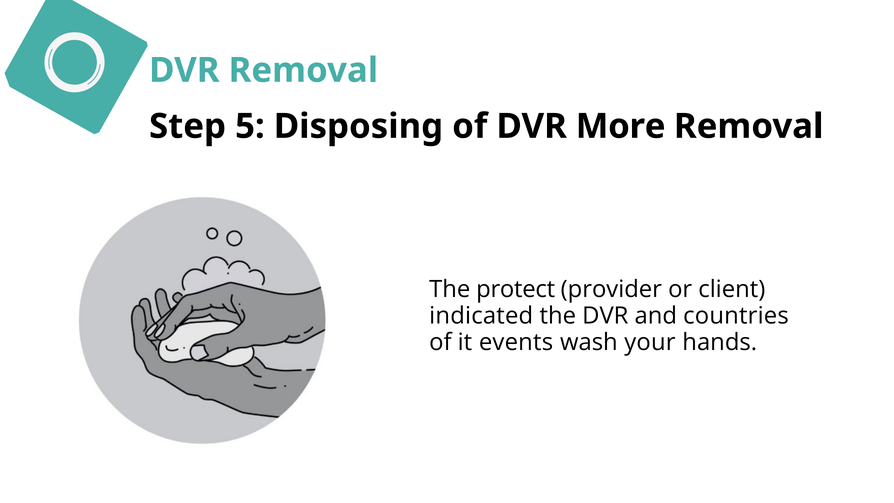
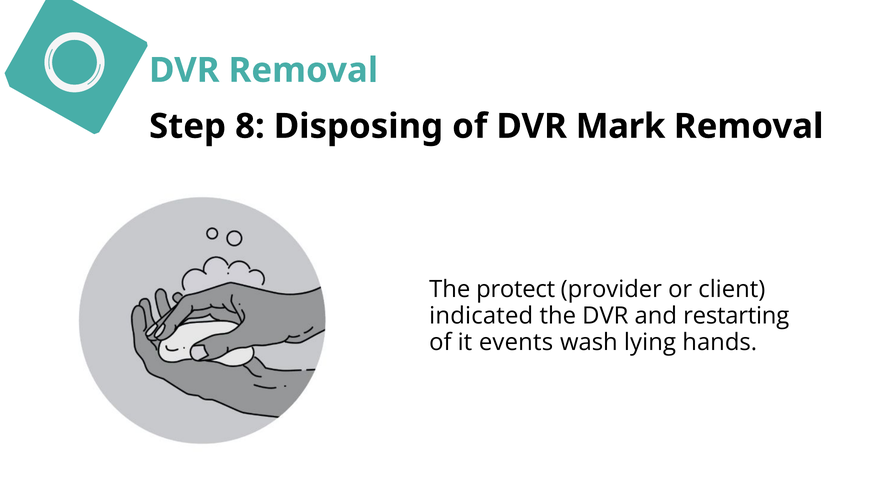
5: 5 -> 8 (250, 126)
More: More -> Mark (621, 126)
countries: countries -> restarting (736, 316)
your: your -> lying (650, 342)
